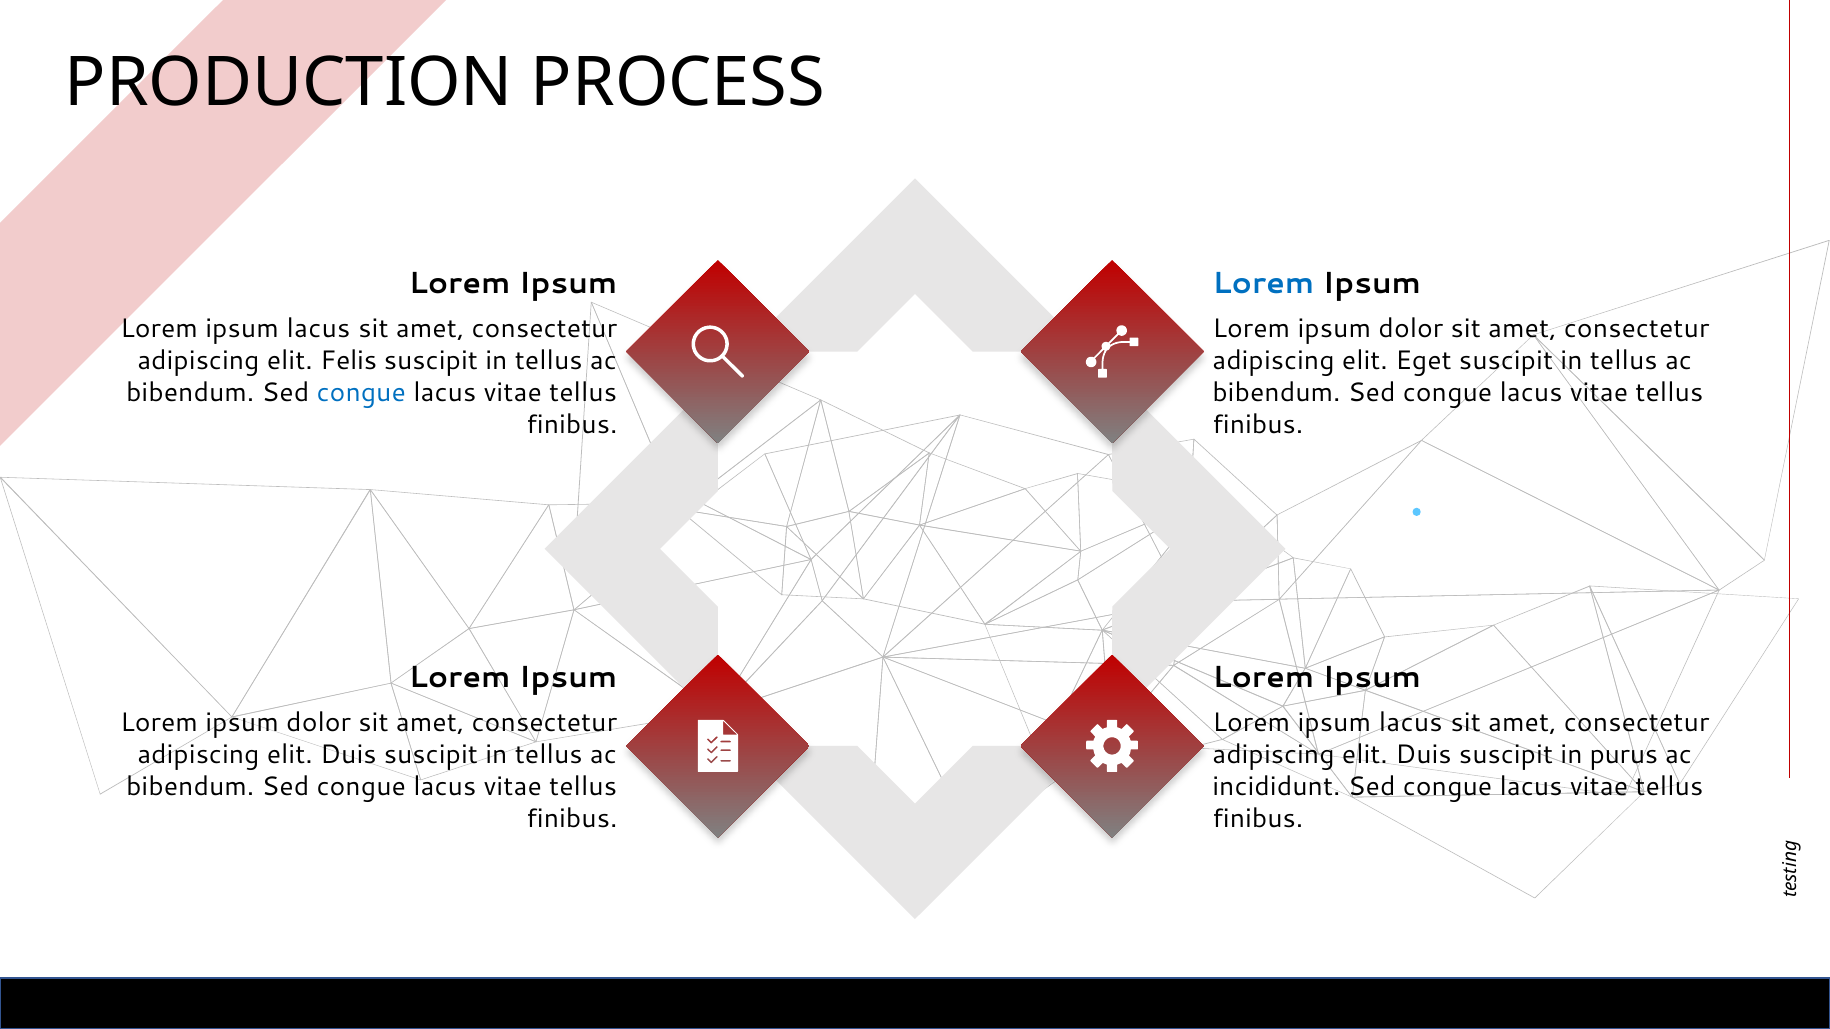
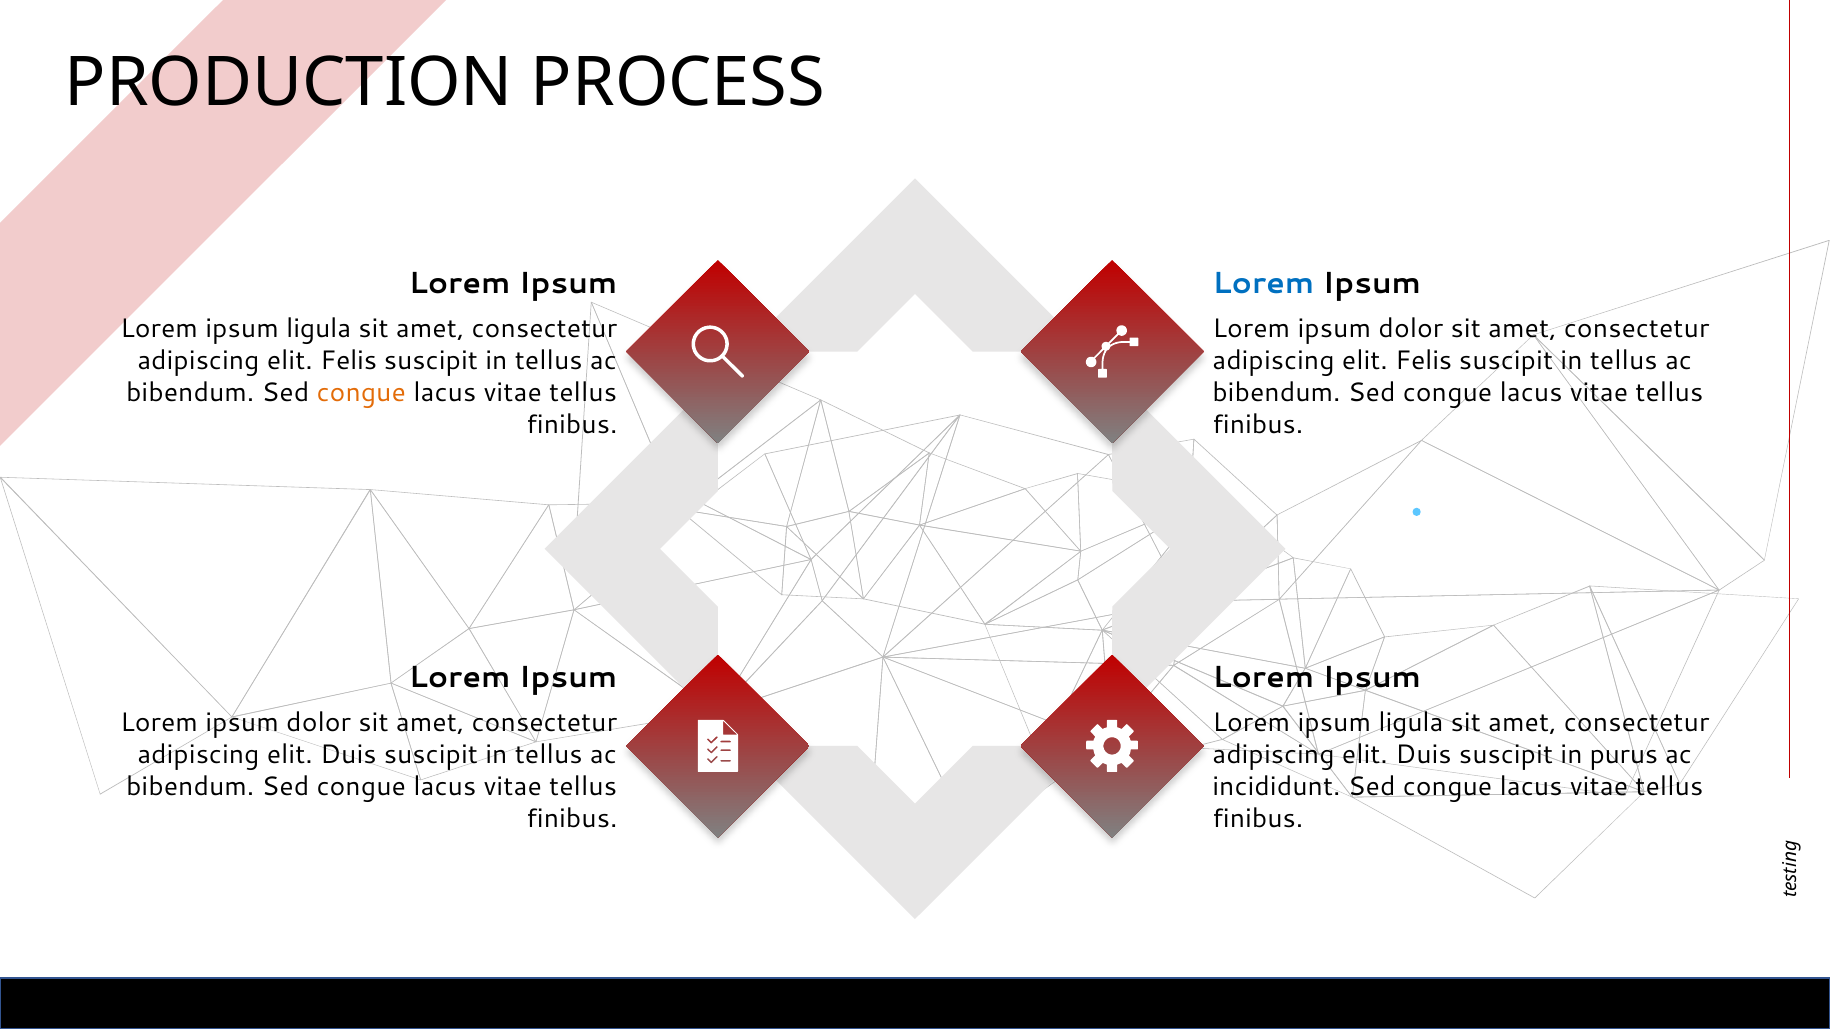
lacus: lacus -> ligula (319, 329)
Eget: Eget -> Felis (1424, 361)
congue colour: blue -> orange (361, 393)
lacus: lacus -> ligula (1411, 723)
